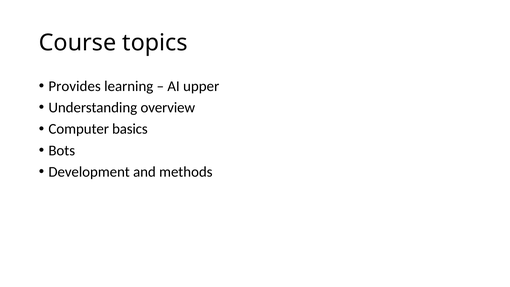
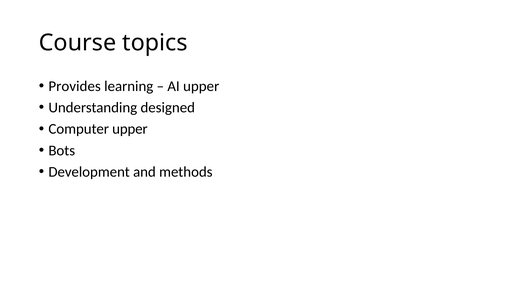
overview: overview -> designed (168, 108)
Computer basics: basics -> upper (130, 129)
